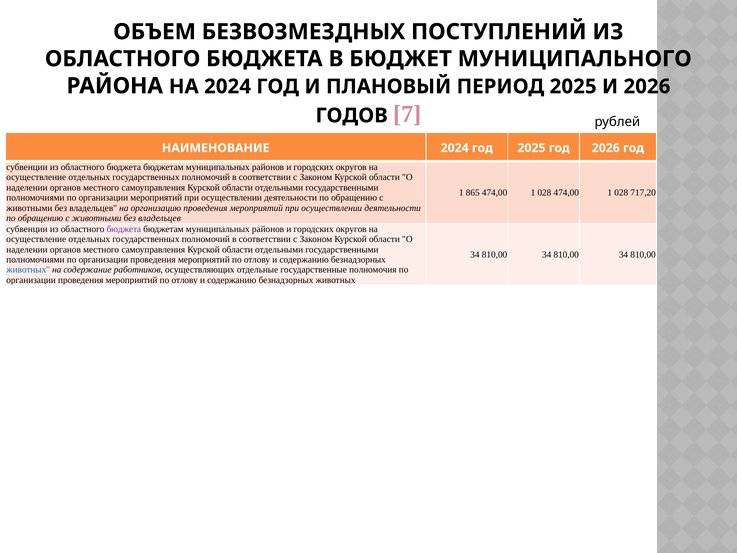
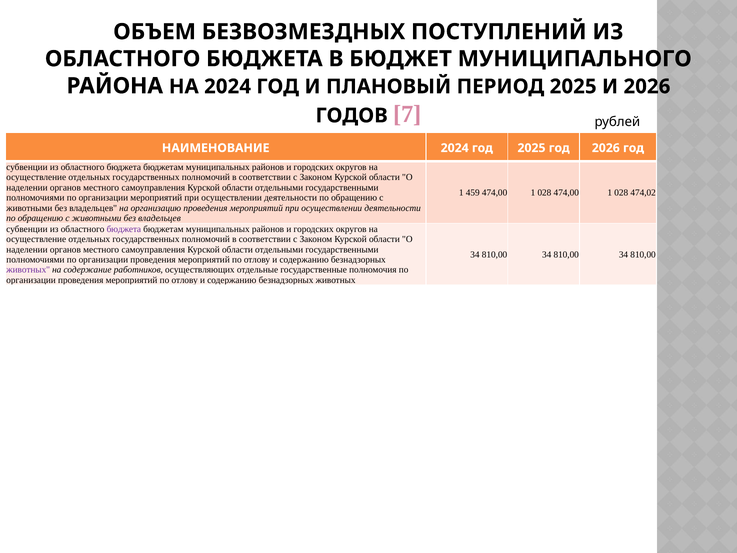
865: 865 -> 459 (473, 193)
717,20: 717,20 -> 474,02 (643, 193)
животных colour: blue -> purple (28, 270)
